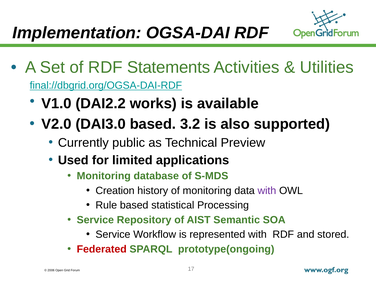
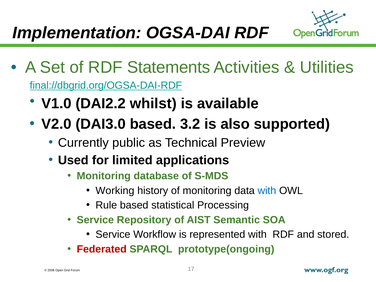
works: works -> whilst (153, 104)
Creation: Creation -> Working (115, 191)
with colour: purple -> blue (267, 191)
